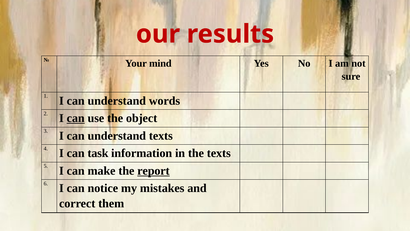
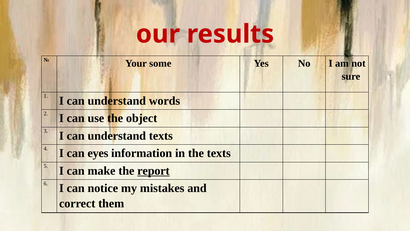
mind: mind -> some (160, 63)
can underline: present -> none (76, 118)
task: task -> eyes (98, 153)
